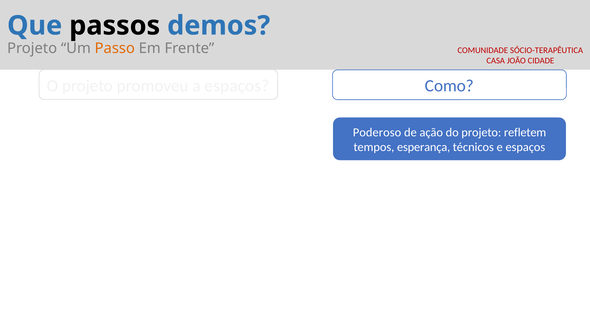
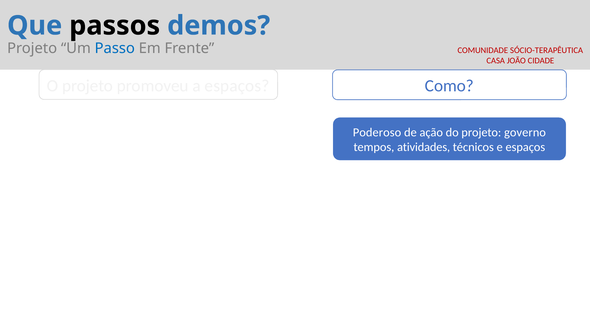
Passo colour: orange -> blue (115, 48)
refletem: refletem -> governo (525, 132)
esperança: esperança -> atividades (424, 147)
